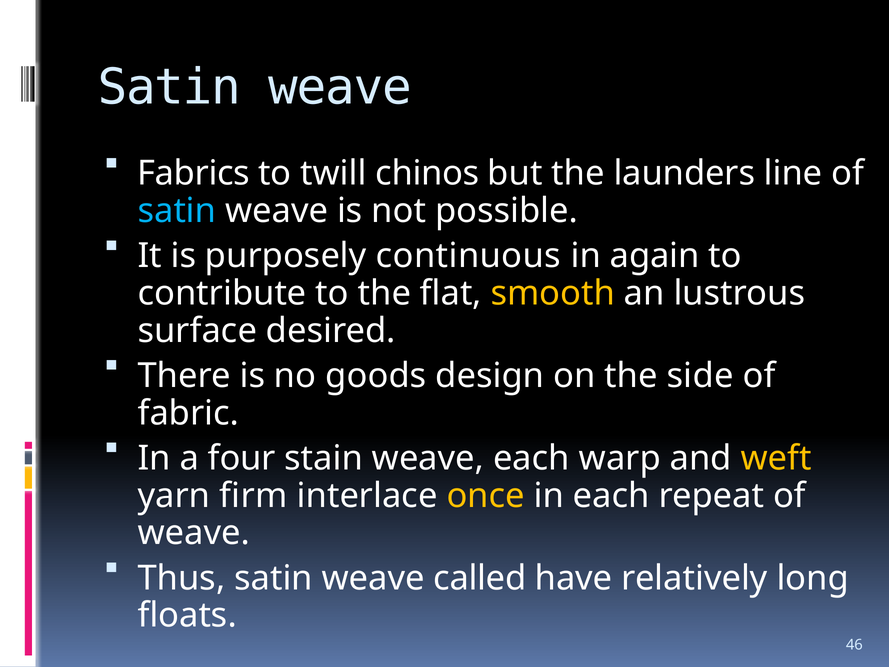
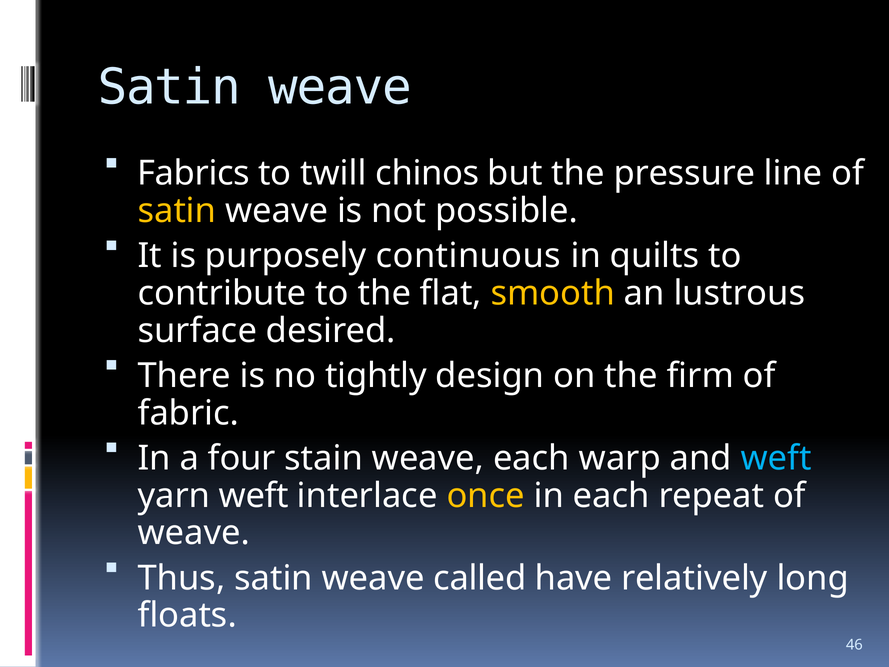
launders: launders -> pressure (684, 173)
satin colour: light blue -> yellow (177, 211)
again: again -> quilts (655, 256)
goods: goods -> tightly (376, 376)
side: side -> firm (700, 376)
weft colour: yellow -> light blue (776, 458)
yarn firm: firm -> weft (254, 495)
